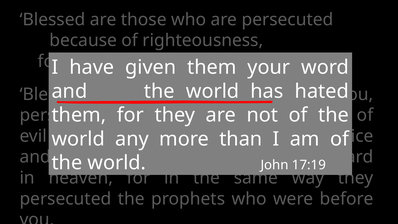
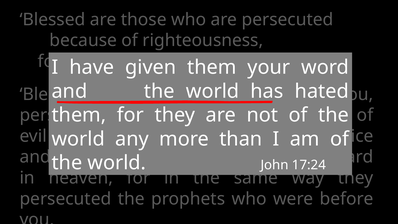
17:19: 17:19 -> 17:24 (309, 165)
